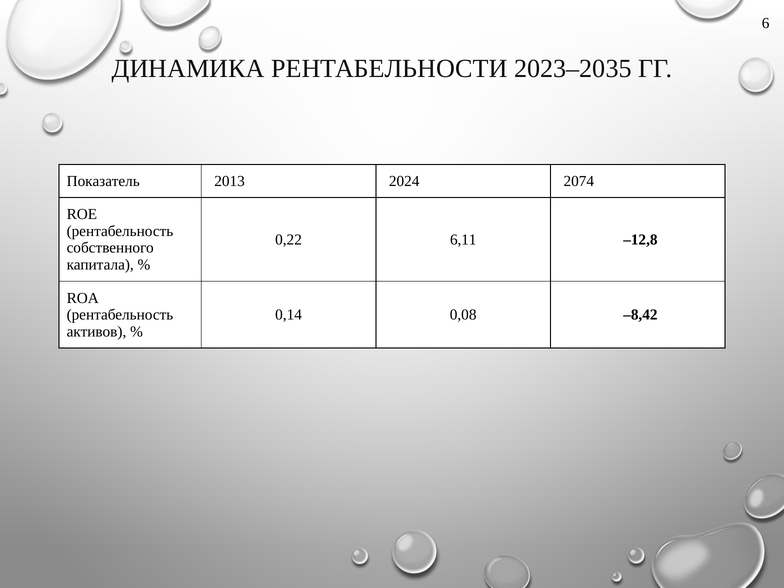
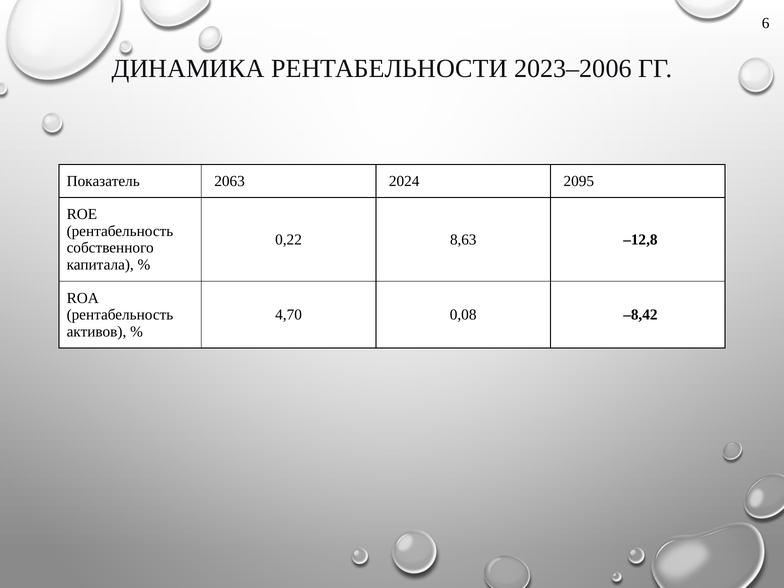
2023–2035: 2023–2035 -> 2023–2006 (573, 68)
2013: 2013 -> 2063 (230, 181)
2074: 2074 -> 2095 (579, 181)
6,11: 6,11 -> 8,63 (463, 240)
0,14: 0,14 -> 4,70 (289, 315)
